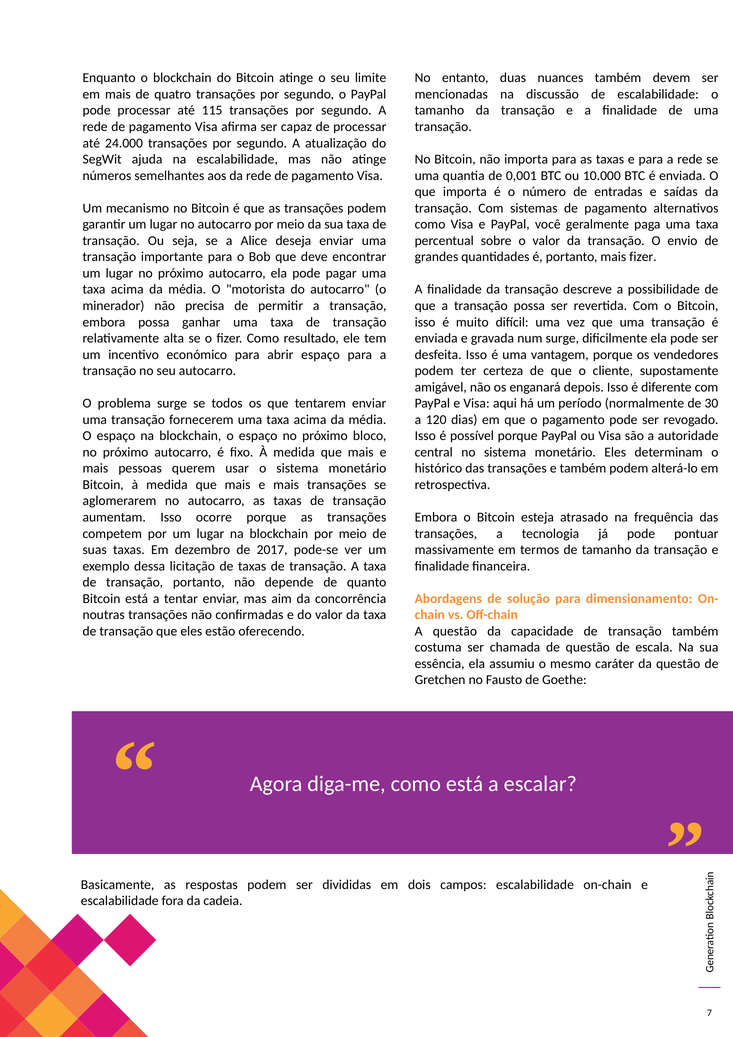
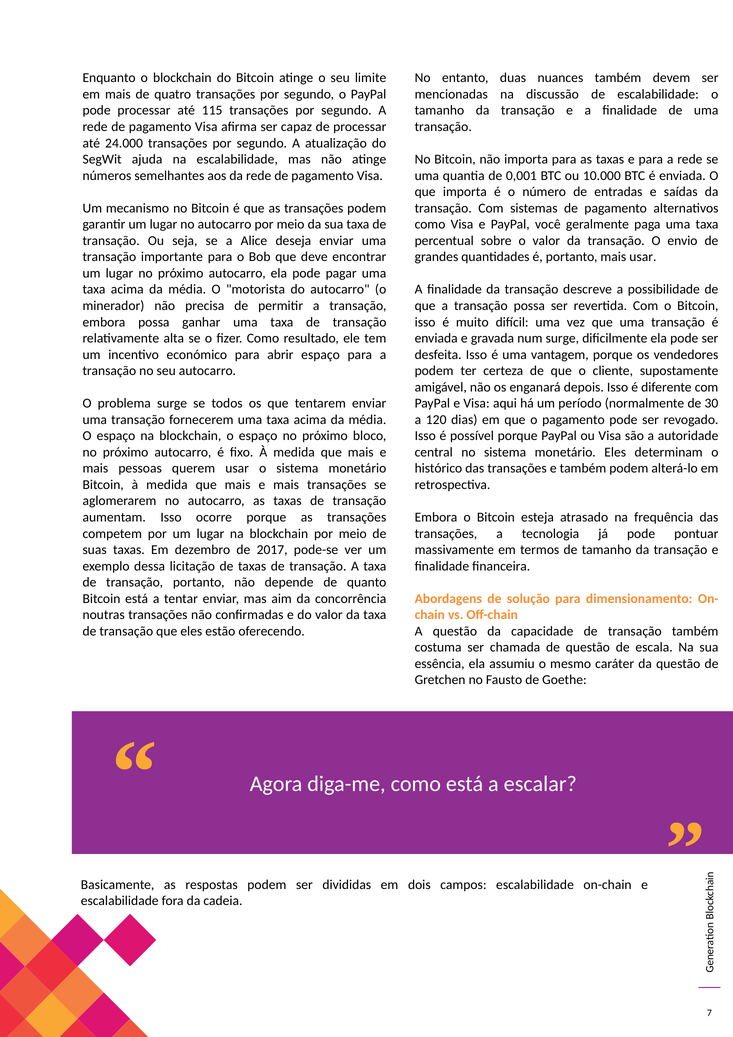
mais fizer: fizer -> usar (643, 257)
